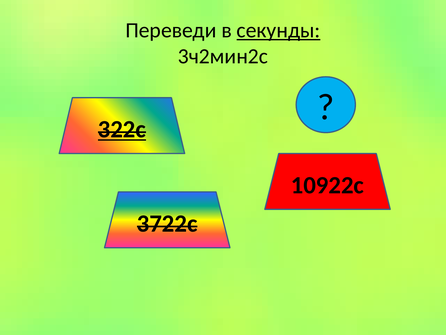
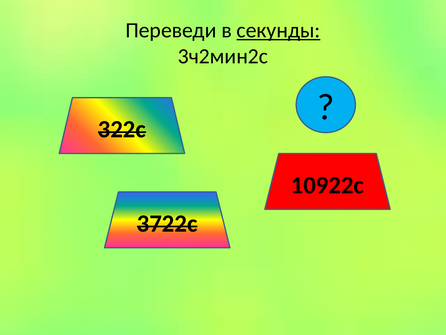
322с underline: present -> none (122, 129)
